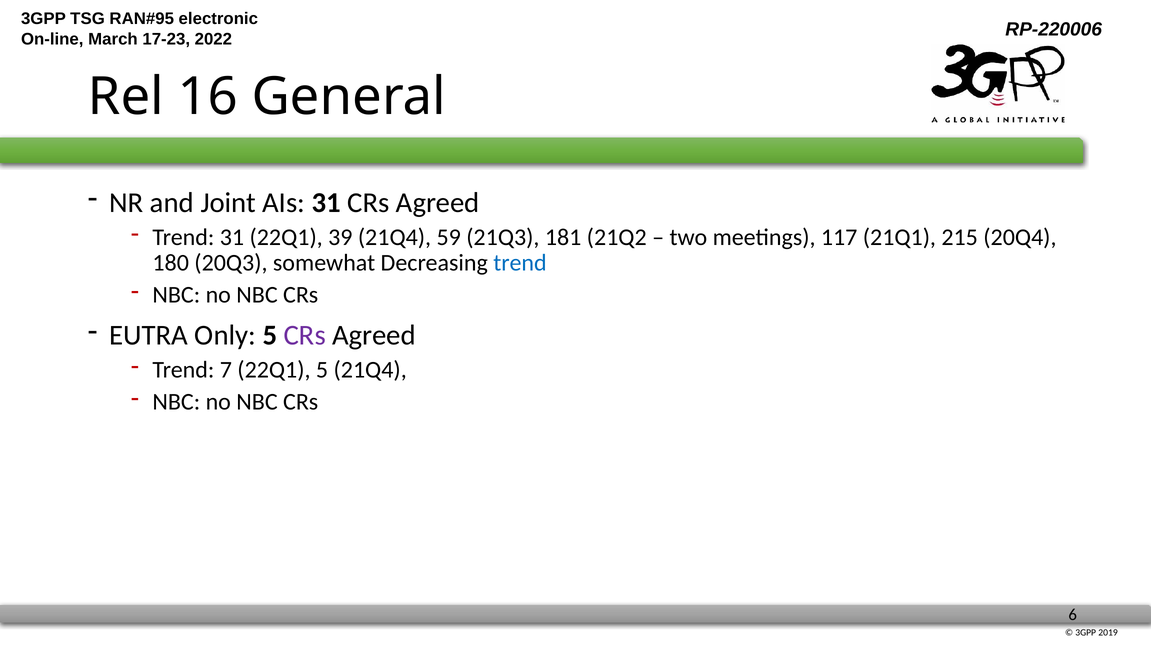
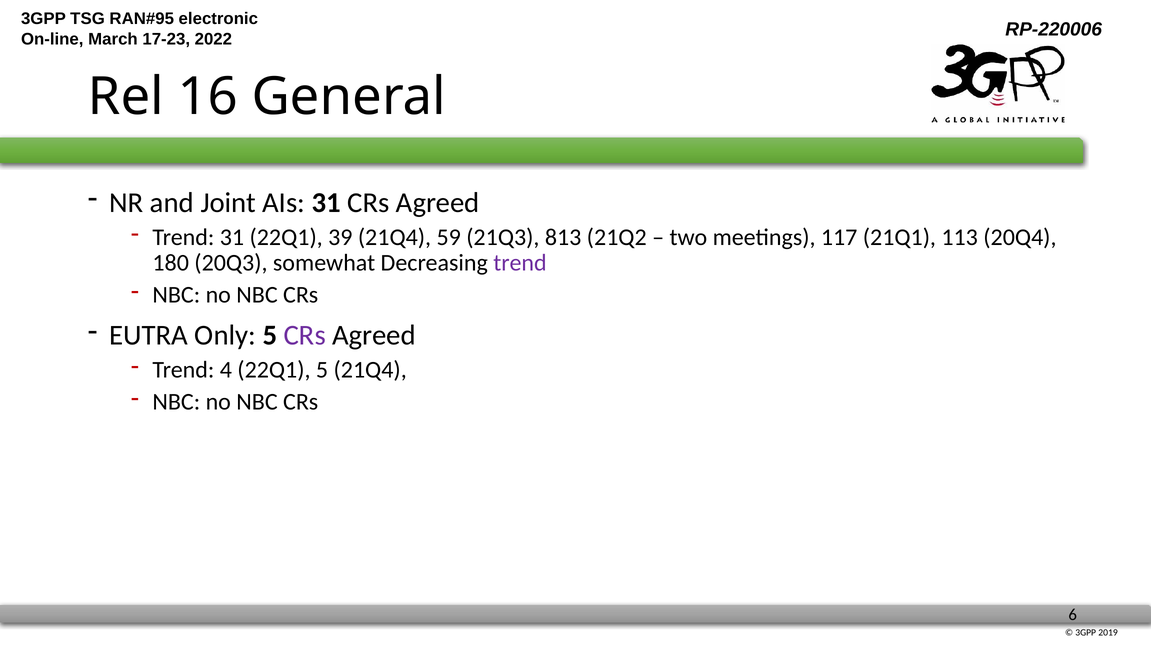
181: 181 -> 813 (563, 237)
215: 215 -> 113 (960, 237)
trend colour: blue -> purple (520, 263)
7: 7 -> 4 (226, 370)
